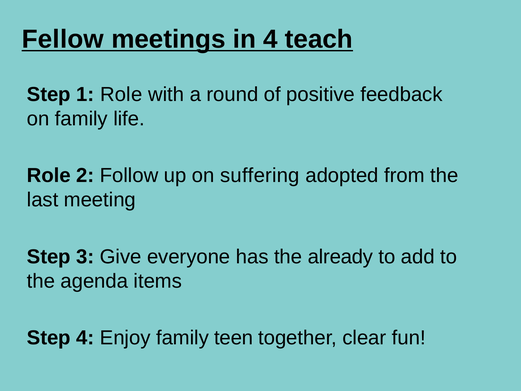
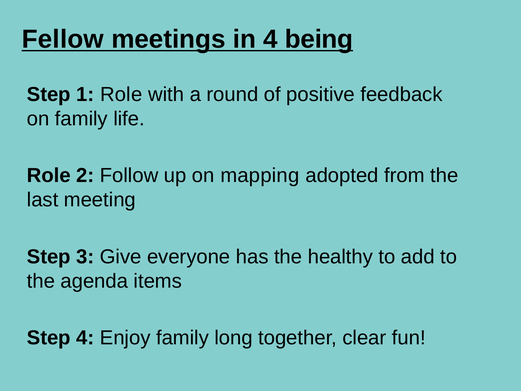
teach: teach -> being (319, 39)
suffering: suffering -> mapping (260, 175)
already: already -> healthy (340, 257)
teen: teen -> long (234, 338)
